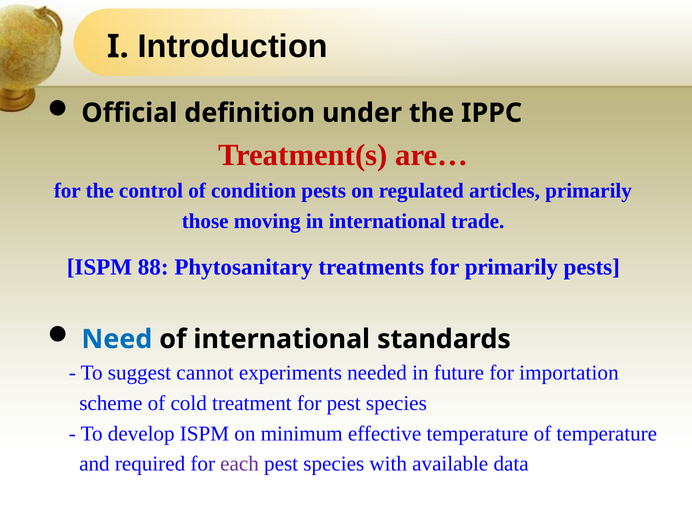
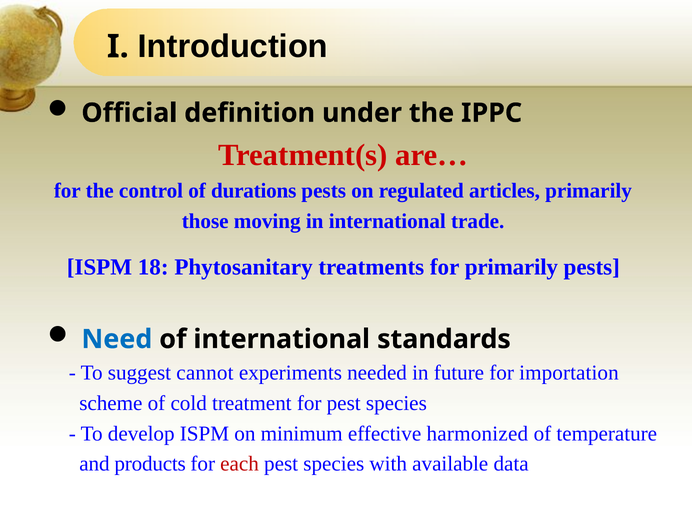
condition: condition -> durations (254, 191)
88: 88 -> 18 (153, 267)
effective temperature: temperature -> harmonized (477, 434)
required: required -> products (150, 464)
each colour: purple -> red (240, 464)
